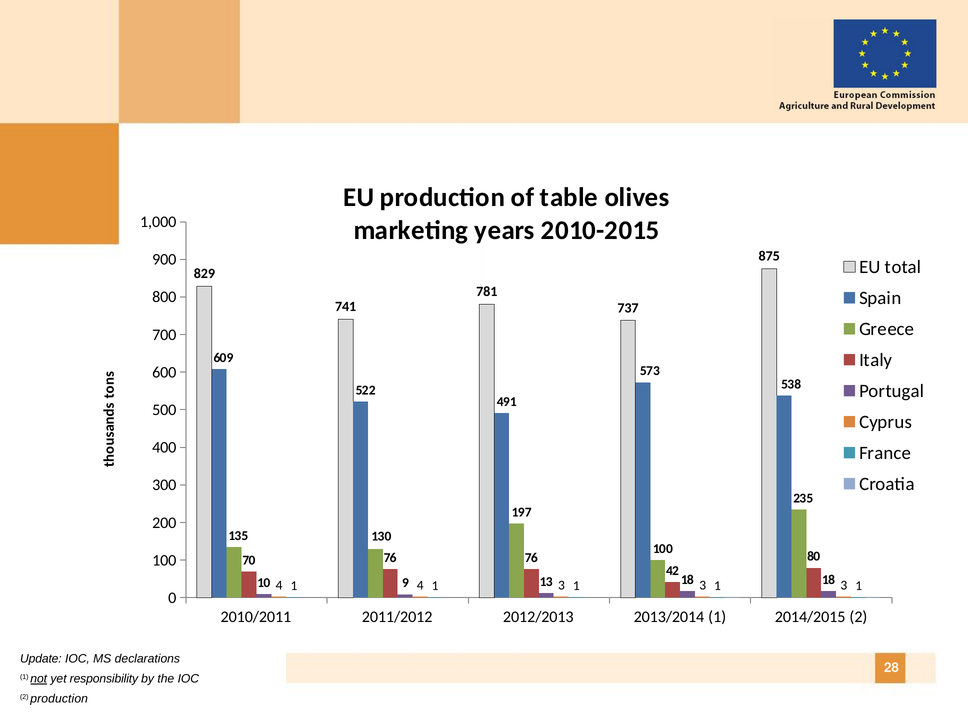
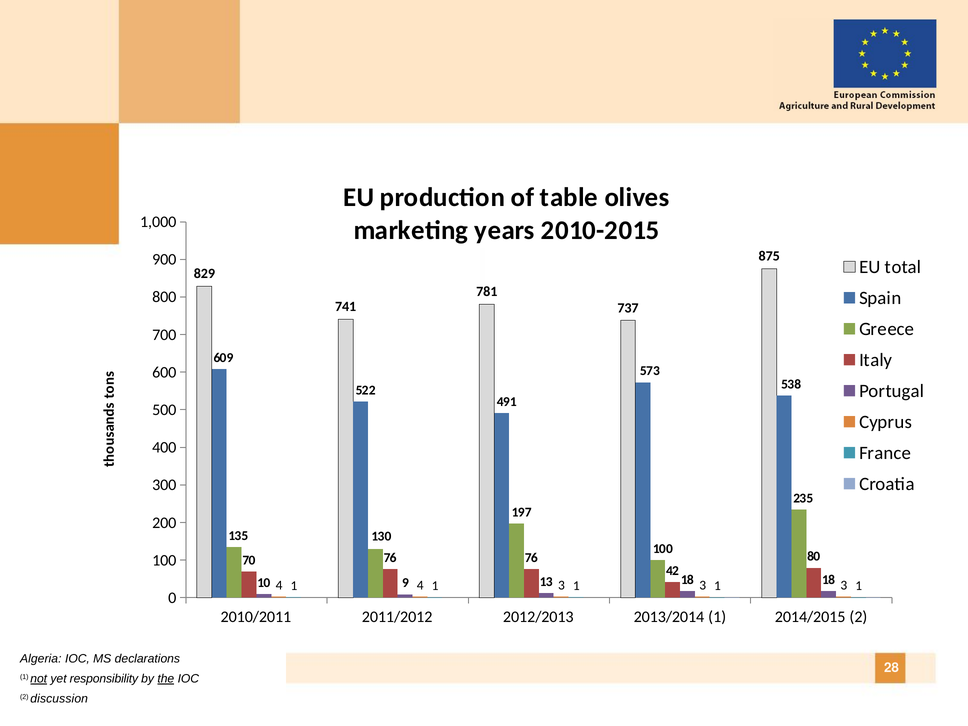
Update: Update -> Algeria (41, 659)
the underline: none -> present (166, 679)
2 production: production -> discussion (59, 699)
